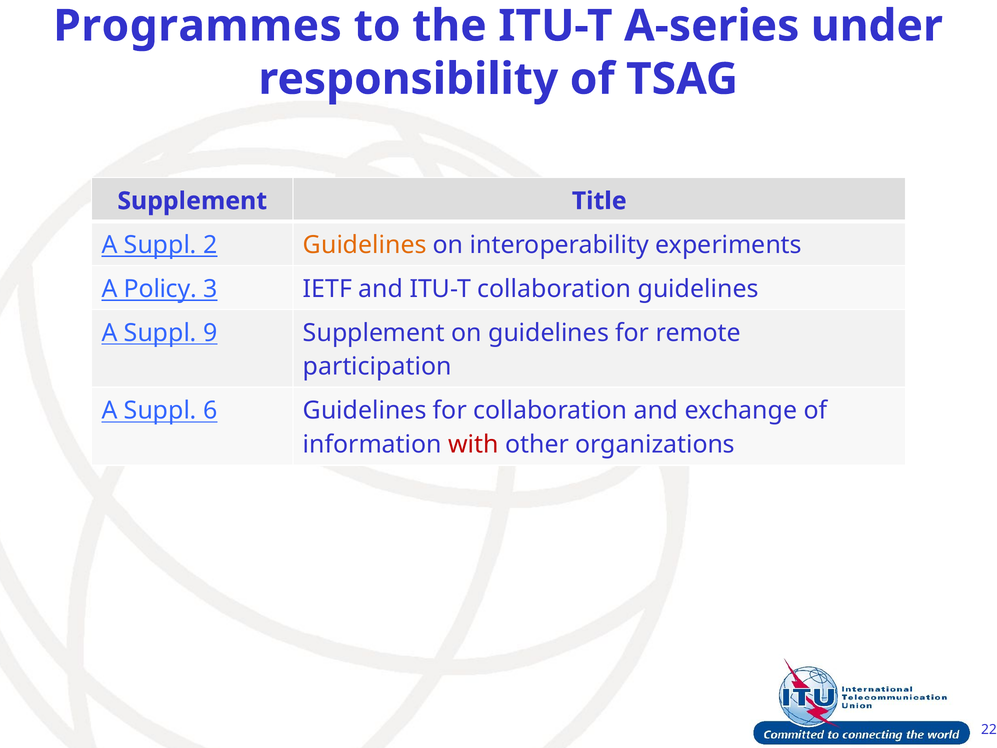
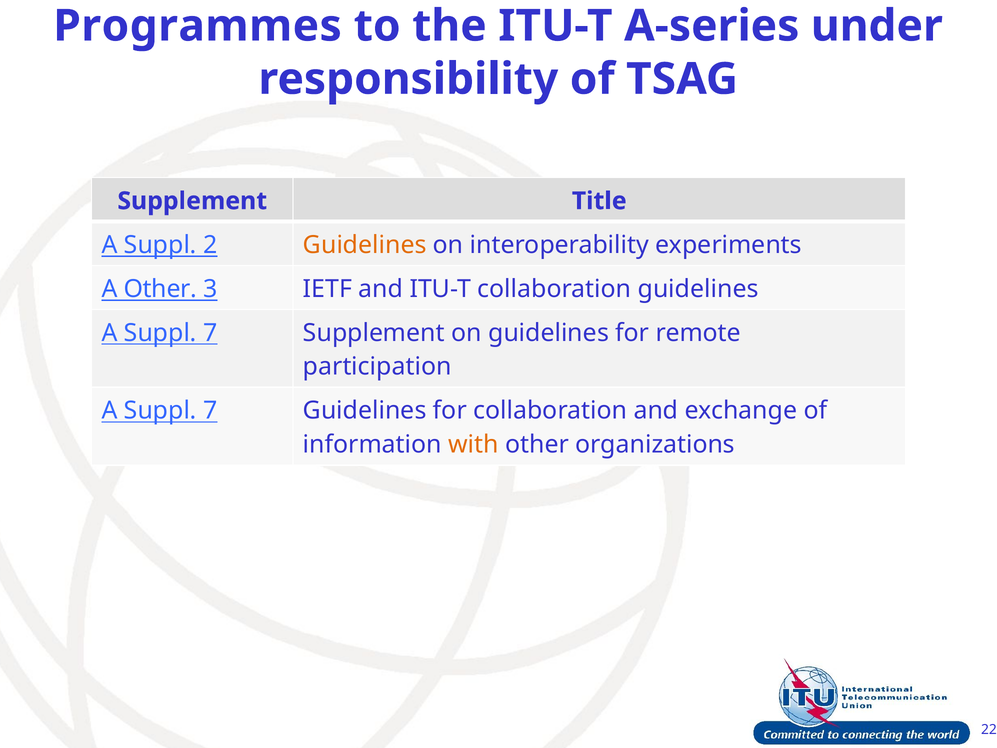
A Policy: Policy -> Other (160, 289)
9: 9 -> 7 (210, 333)
6: 6 -> 7 (210, 411)
with colour: red -> orange (473, 444)
